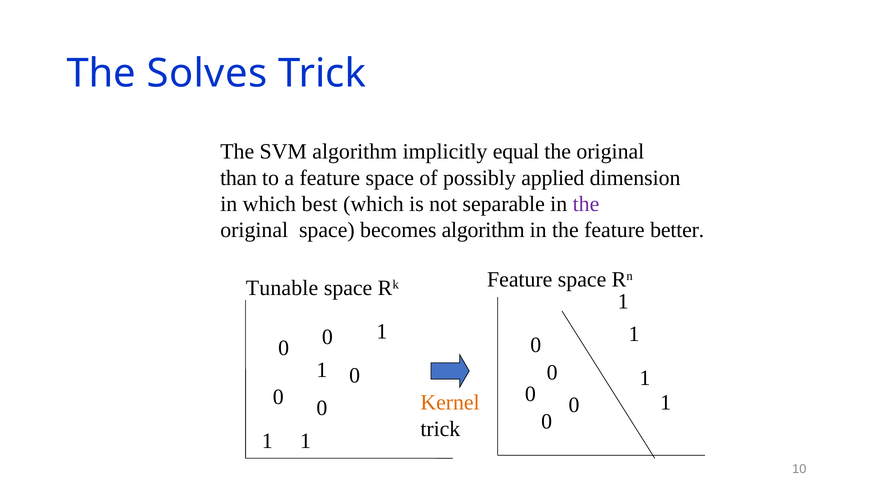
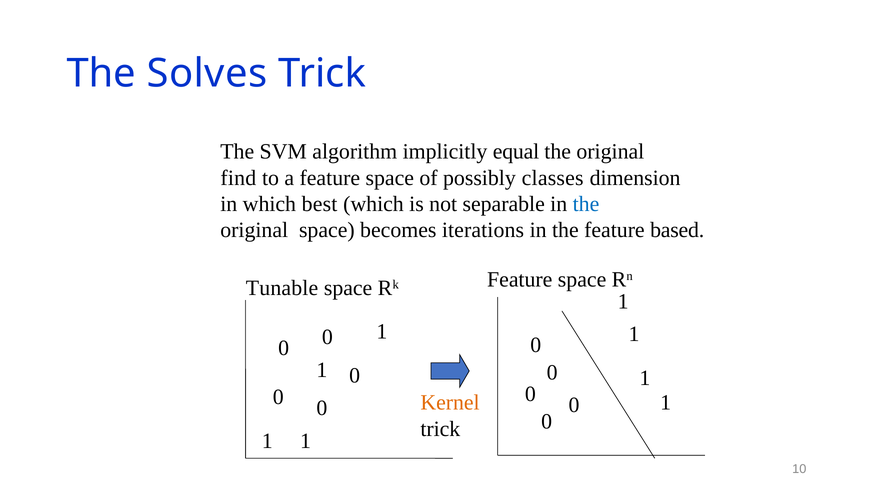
than: than -> find (238, 178)
applied: applied -> classes (553, 178)
the colour: purple -> blue (586, 204)
becomes algorithm: algorithm -> iterations (483, 230)
better: better -> based (677, 230)
